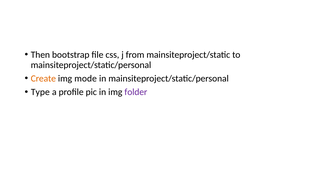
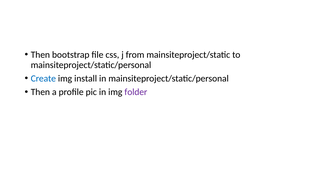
Create colour: orange -> blue (43, 79)
mode: mode -> install (86, 79)
Type: Type -> Then (40, 92)
